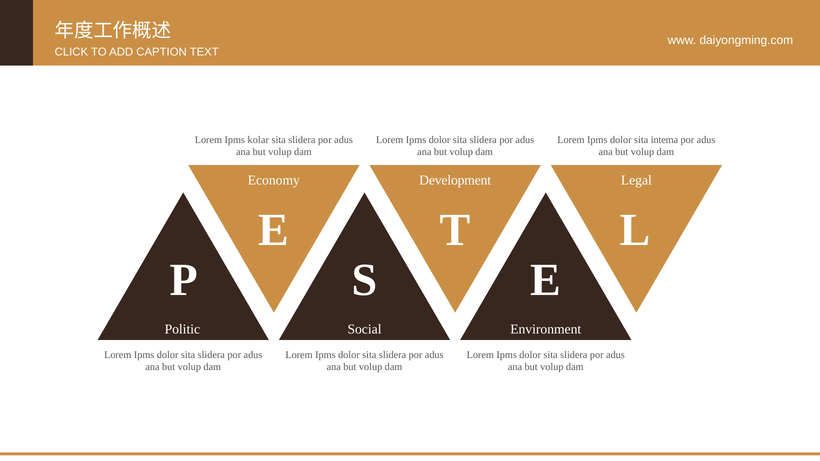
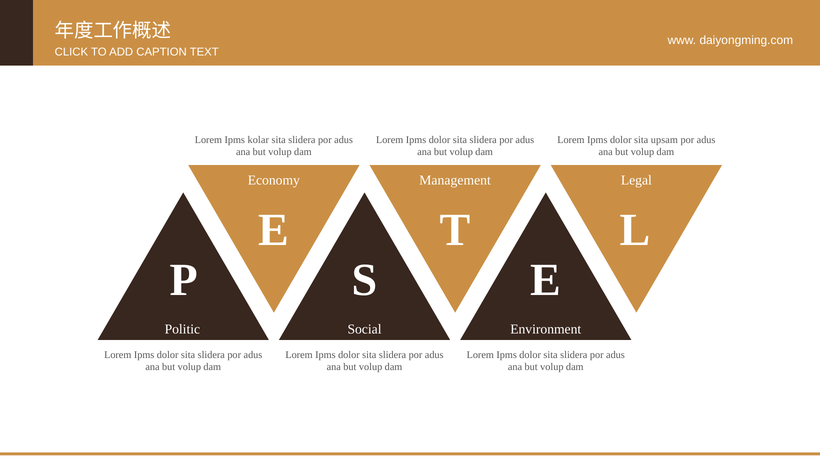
intema: intema -> upsam (664, 140)
Development: Development -> Management (455, 180)
